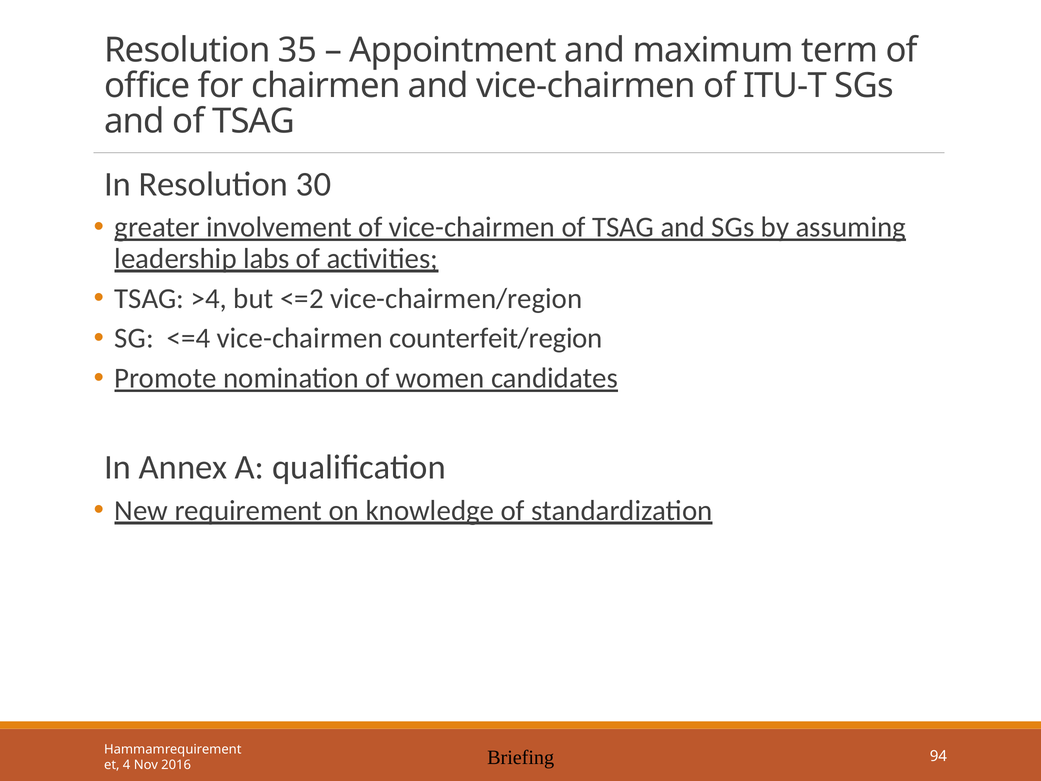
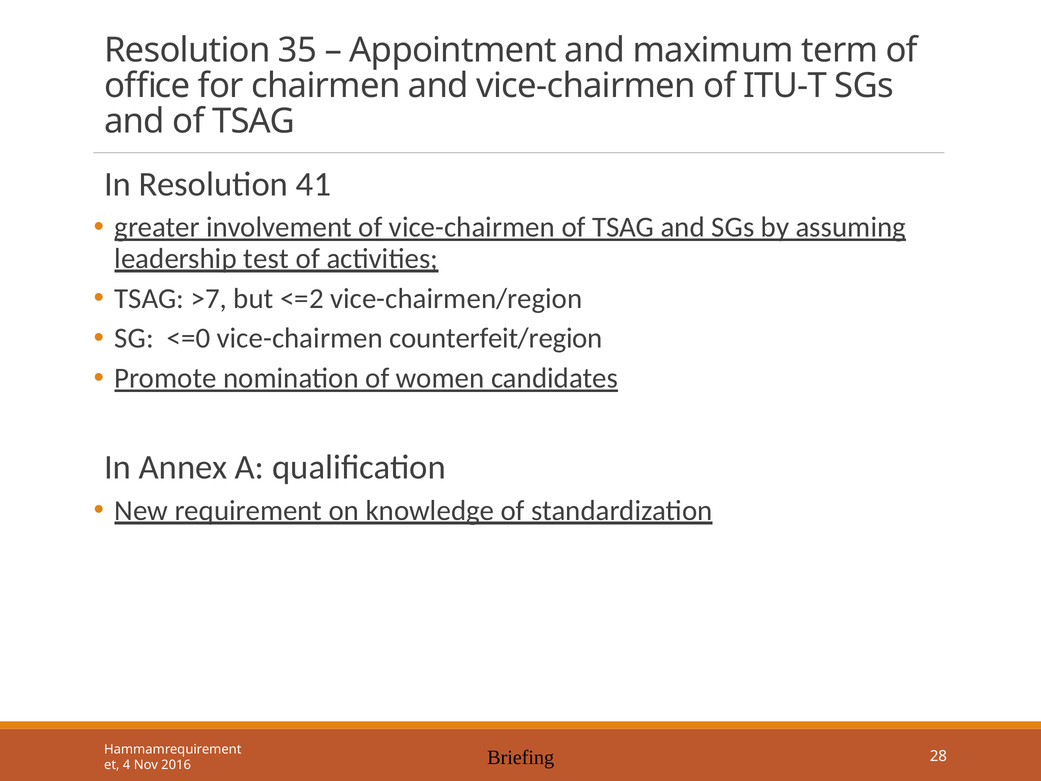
30: 30 -> 41 (314, 184)
labs: labs -> test (266, 258)
>4: >4 -> >7 (209, 298)
<=4: <=4 -> <=0 (189, 338)
94: 94 -> 28 (938, 756)
